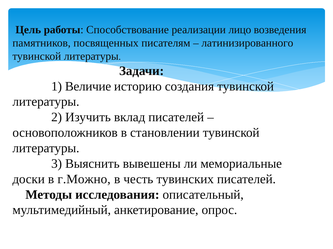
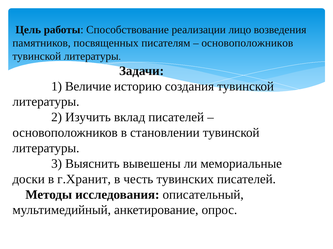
латинизированного: латинизированного -> основоположников (247, 43)
г.Можно: г.Можно -> г.Хранит (84, 180)
